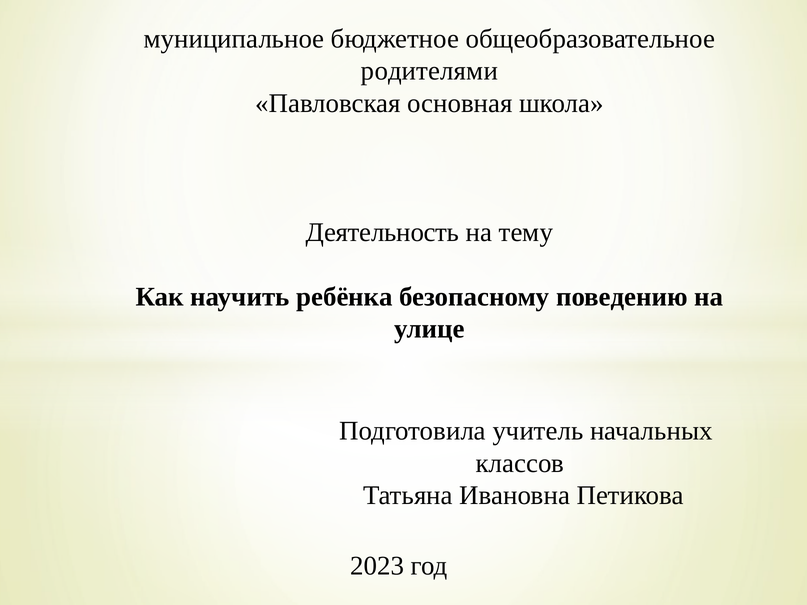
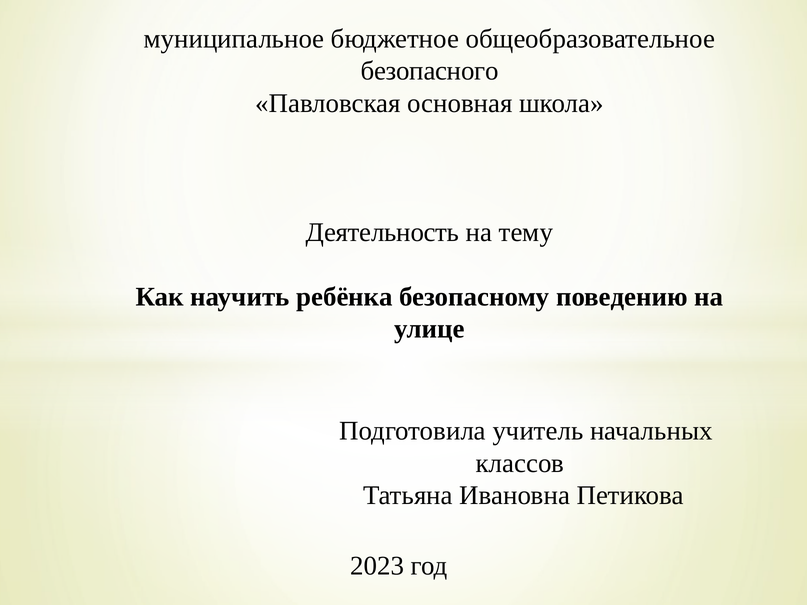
родителями: родителями -> безопасного (430, 71)
